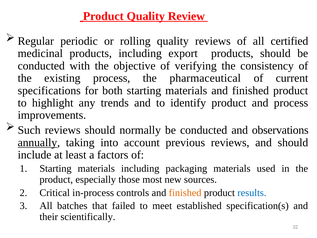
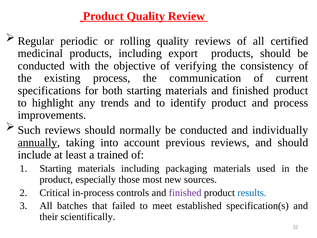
pharmaceutical: pharmaceutical -> communication (205, 78)
observations: observations -> individually (280, 130)
factors: factors -> trained (113, 155)
finished colour: orange -> purple (185, 192)
